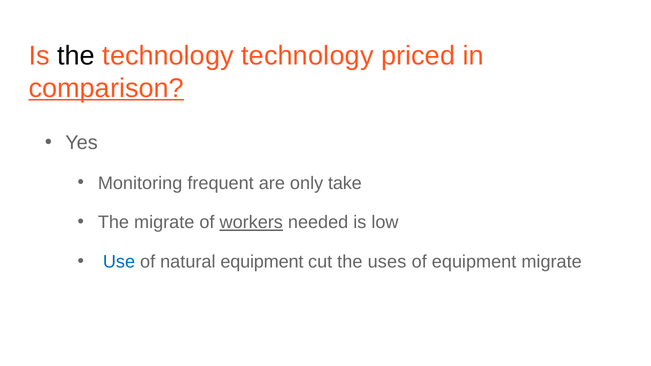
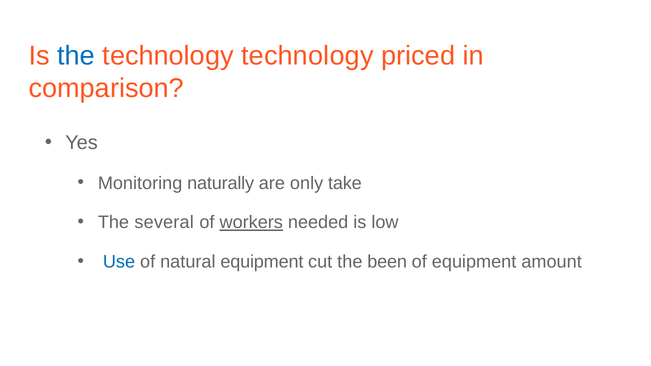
the colour: black -> blue (76, 56)
comparison underline: present -> none (106, 88)
frequent: frequent -> naturally (221, 183)
The migrate: migrate -> several (164, 223)
uses: uses -> been (387, 262)
equipment migrate: migrate -> amount (552, 262)
